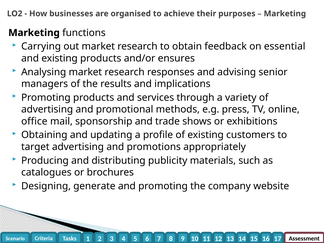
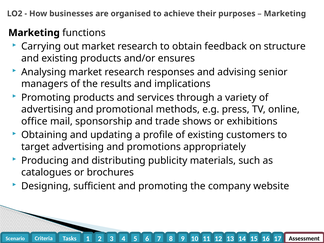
essential: essential -> structure (285, 46)
generate: generate -> sufficient (94, 186)
